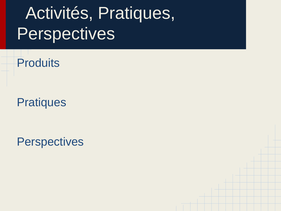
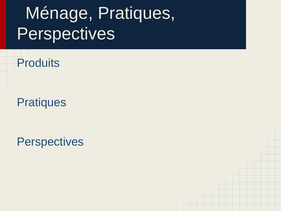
Activités: Activités -> Ménage (59, 13)
